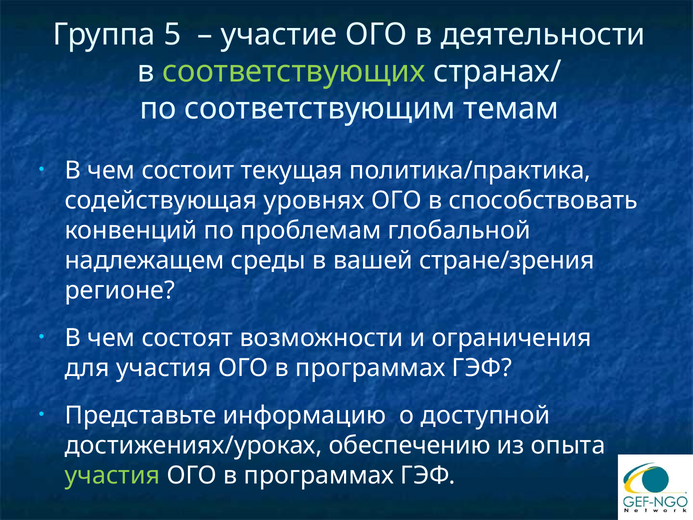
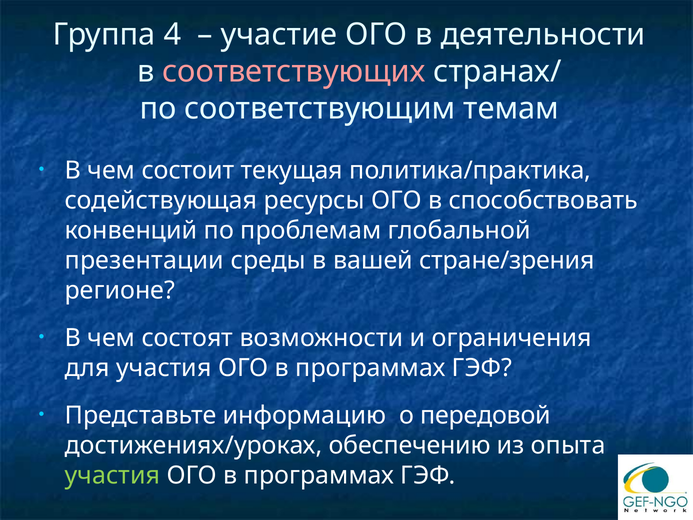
5: 5 -> 4 (172, 34)
соответствующих colour: light green -> pink (294, 71)
уровнях: уровнях -> ресурсы (314, 200)
надлежащем: надлежащем -> презентации (144, 260)
доступной: доступной -> передовой (486, 415)
